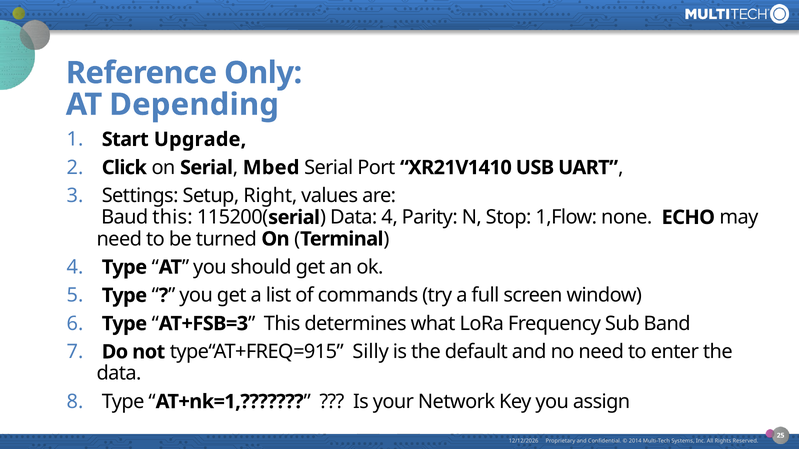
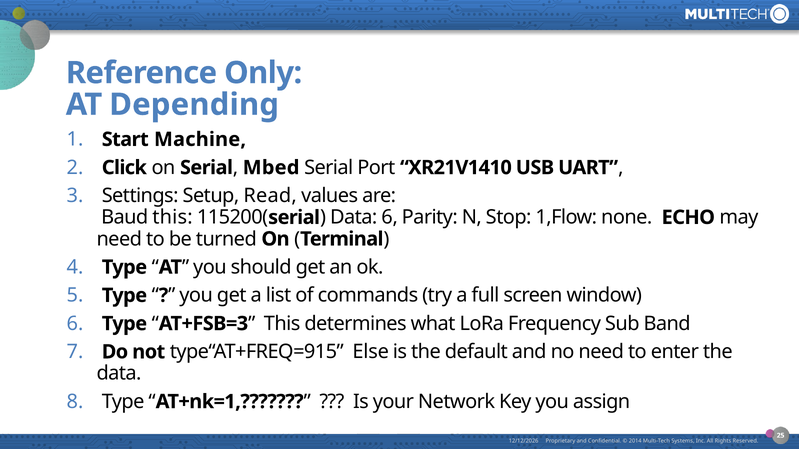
Upgrade: Upgrade -> Machine (200, 140)
Right: Right -> Read (270, 196)
Data 4: 4 -> 6 (390, 218)
Silly: Silly -> Else (371, 352)
